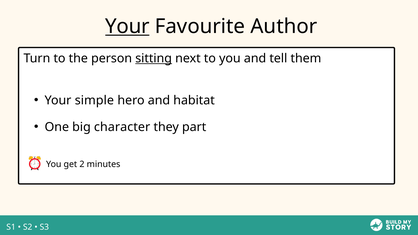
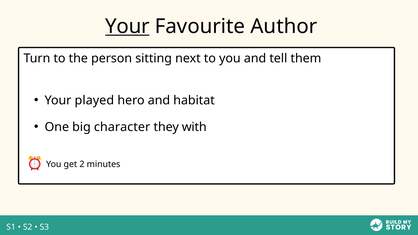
sitting underline: present -> none (154, 58)
simple: simple -> played (94, 100)
part: part -> with (194, 127)
